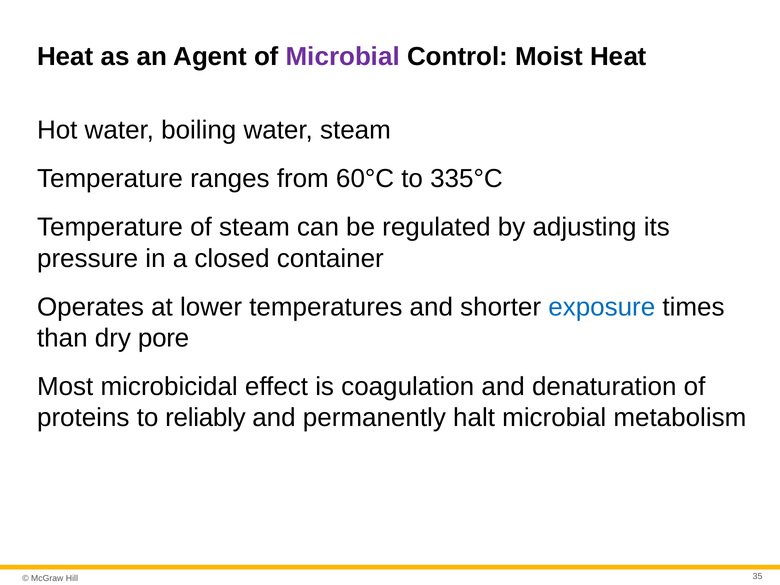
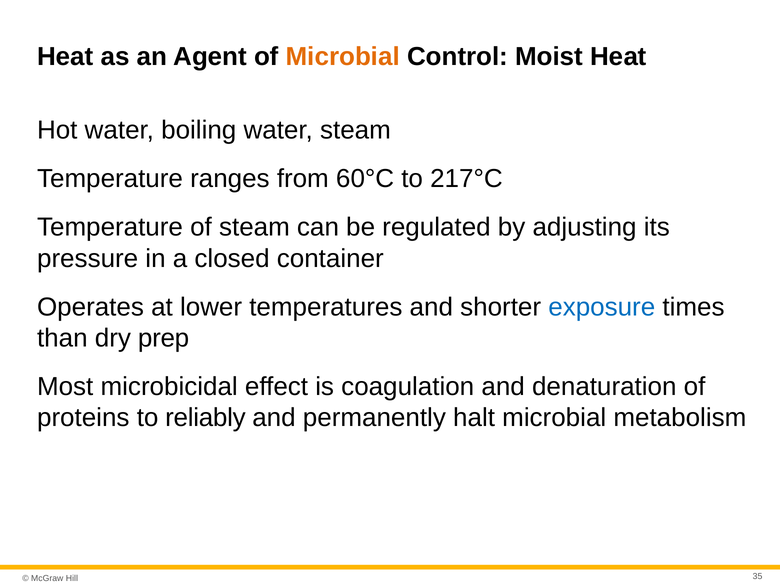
Microbial colour: purple -> orange (343, 57)
335°C: 335°C -> 217°C (466, 179)
pore: pore -> prep (164, 338)
